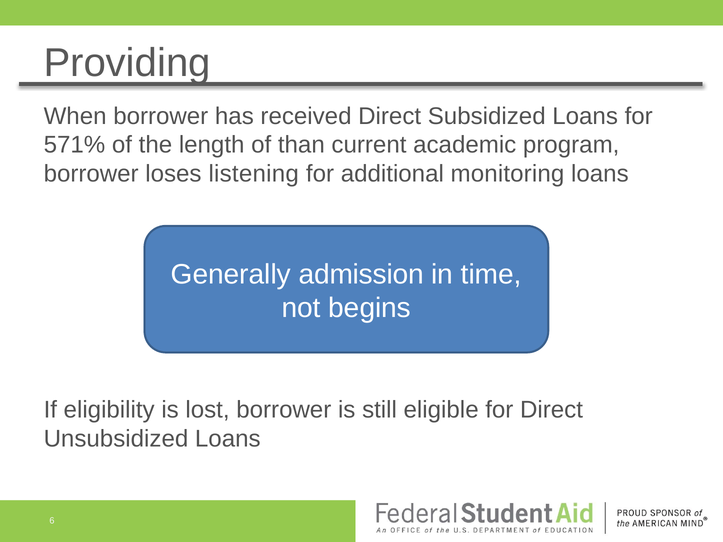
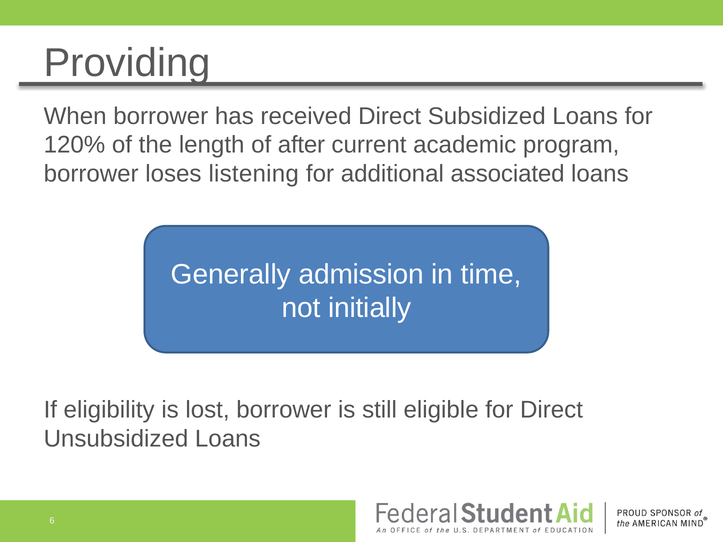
571%: 571% -> 120% (74, 145)
than: than -> after (301, 145)
monitoring: monitoring -> associated (508, 174)
begins: begins -> initially (370, 308)
